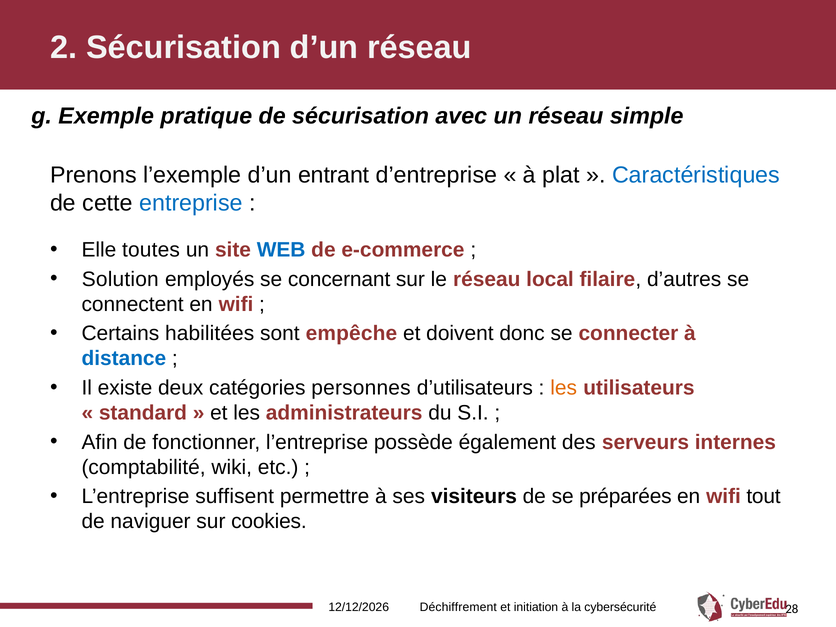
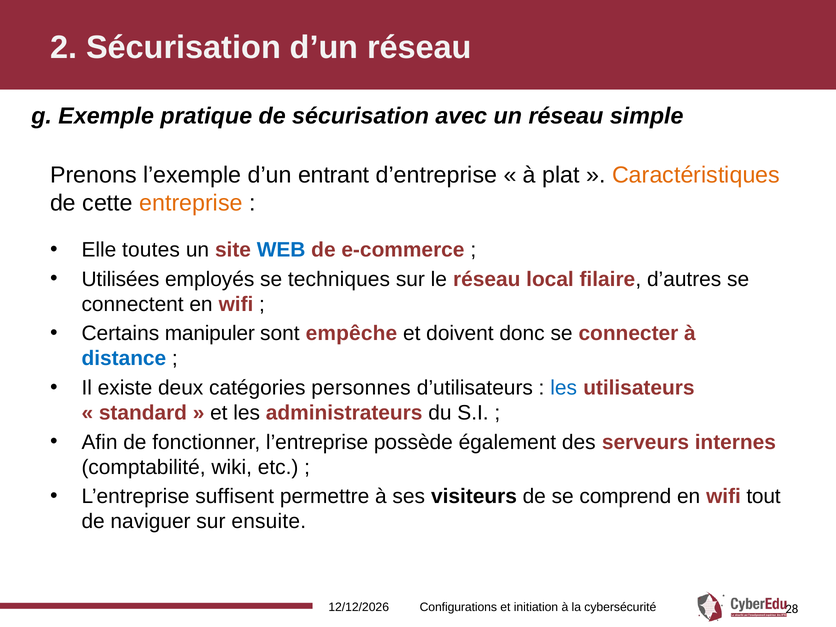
Caractéristiques colour: blue -> orange (696, 175)
entreprise colour: blue -> orange (191, 203)
Solution: Solution -> Utilisées (120, 279)
concernant: concernant -> techniques (339, 279)
habilitées: habilitées -> manipuler (210, 333)
les colour: orange -> blue (564, 388)
préparées: préparées -> comprend (625, 497)
cookies: cookies -> ensuite (269, 522)
Déchiffrement: Déchiffrement -> Configurations (458, 607)
